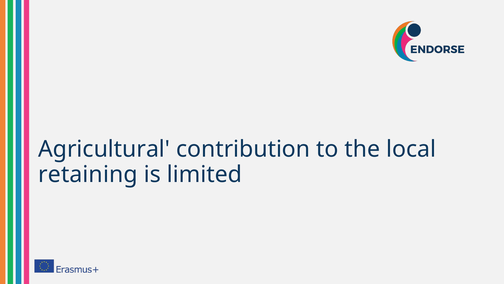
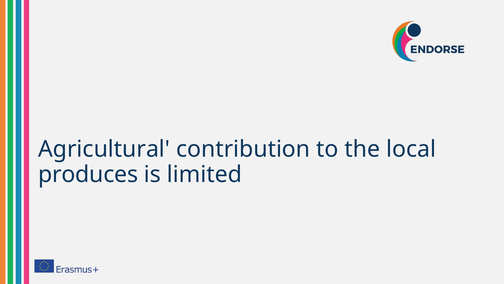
retaining: retaining -> produces (88, 174)
